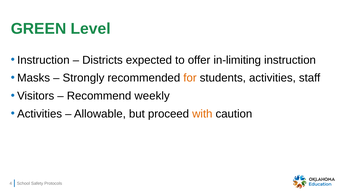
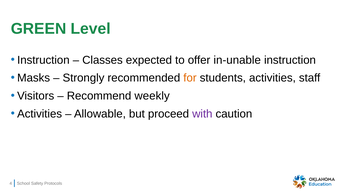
Districts: Districts -> Classes (102, 60)
in-limiting: in-limiting -> in-unable (237, 60)
with colour: orange -> purple (202, 114)
